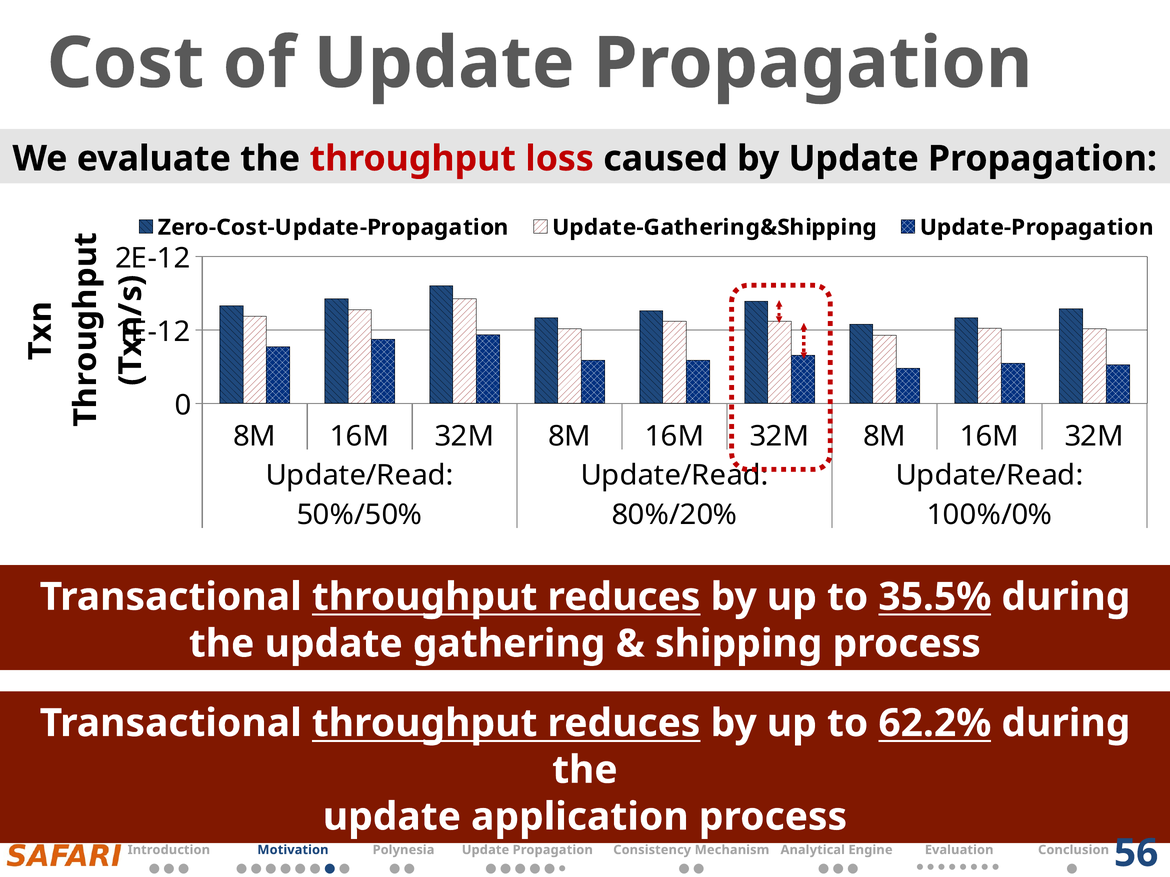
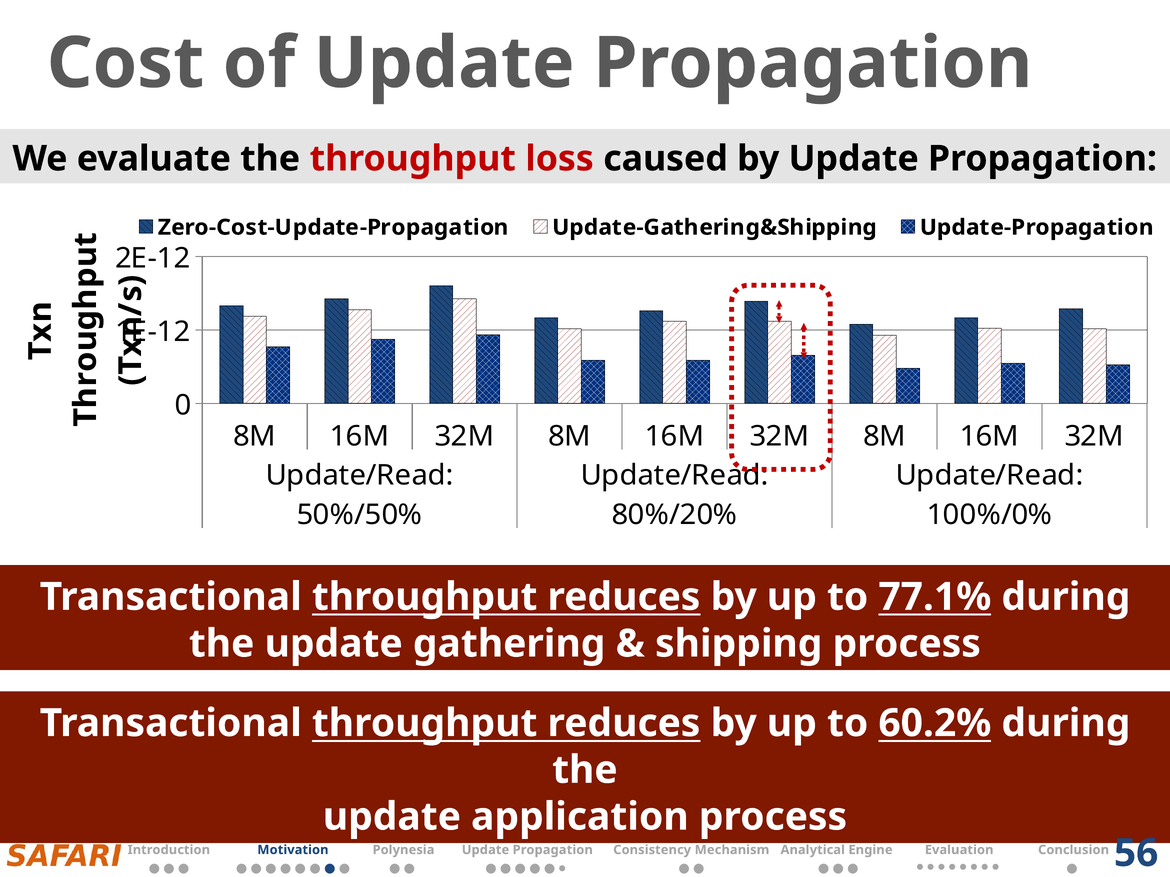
35.5%: 35.5% -> 77.1% (935, 597)
62.2%: 62.2% -> 60.2% (935, 724)
